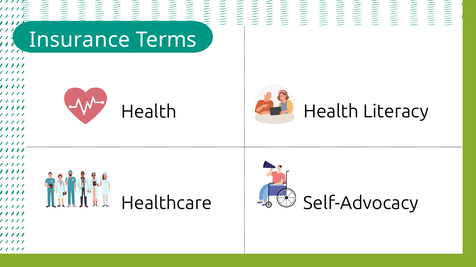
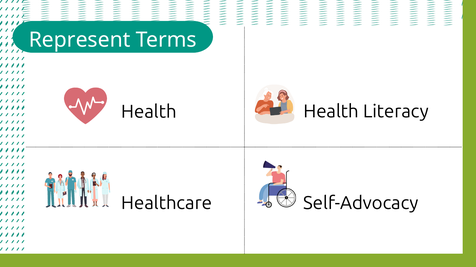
Insurance: Insurance -> Represent (80, 40)
